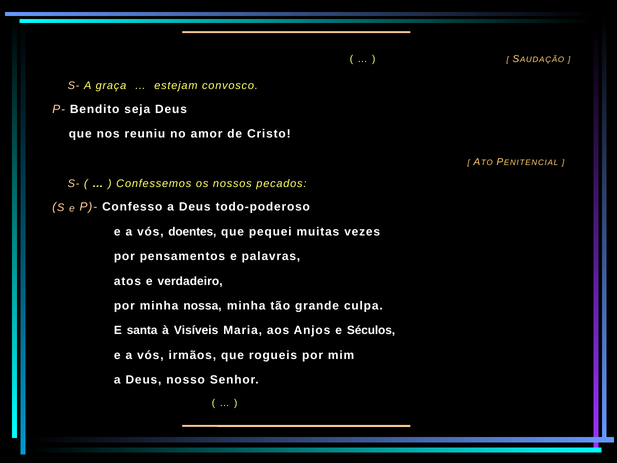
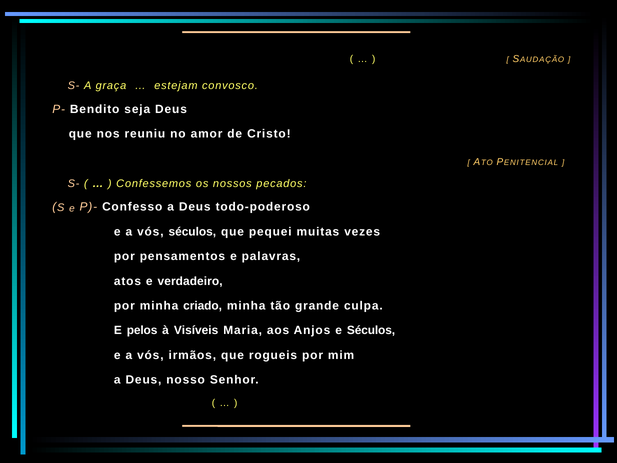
vós doentes: doentes -> séculos (192, 232)
nossa: nossa -> criado (203, 306)
santa: santa -> pelos (142, 330)
